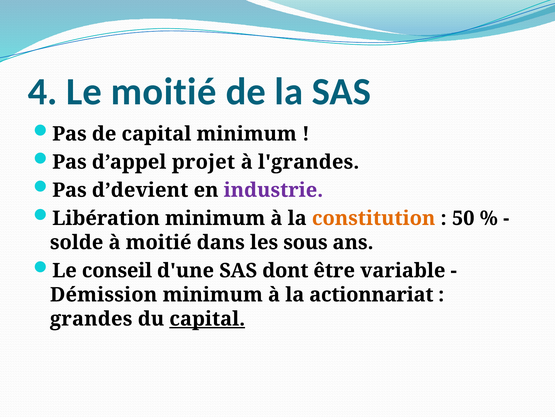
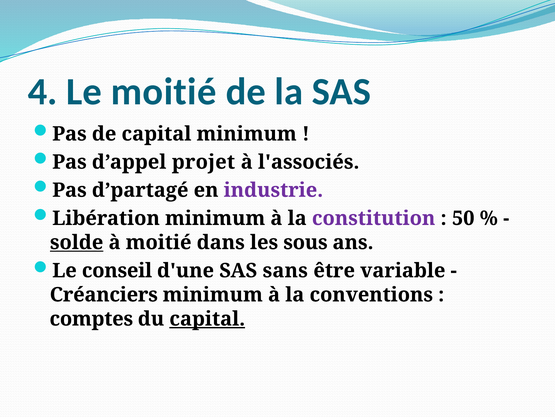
l'grandes: l'grandes -> l'associés (309, 162)
d’devient: d’devient -> d’partagé (140, 190)
constitution colour: orange -> purple (374, 218)
solde underline: none -> present (77, 242)
dont: dont -> sans (285, 270)
Démission: Démission -> Créanciers (104, 294)
actionnariat: actionnariat -> conventions (371, 294)
grandes: grandes -> comptes (91, 318)
